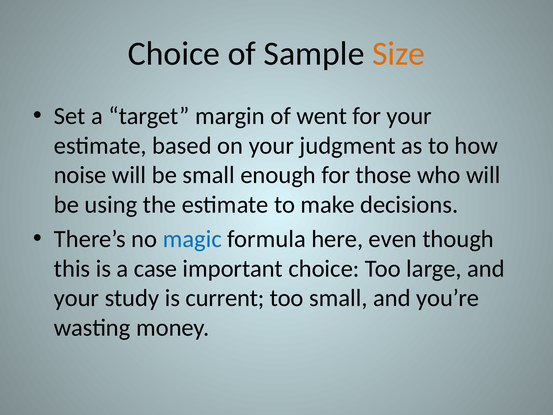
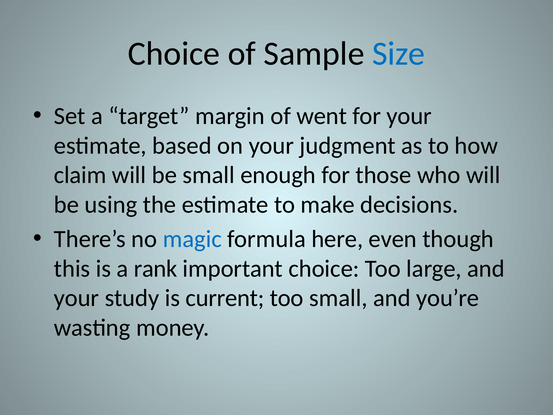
Size colour: orange -> blue (399, 54)
noise: noise -> claim (80, 175)
case: case -> rank (156, 268)
